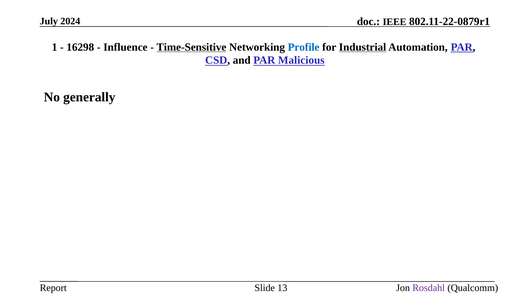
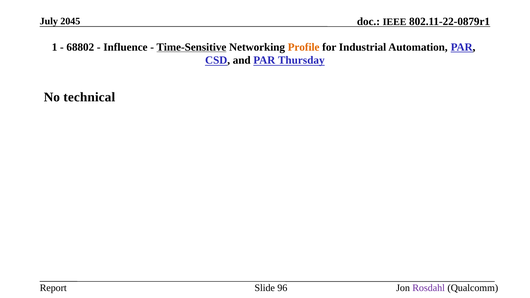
2024: 2024 -> 2045 (70, 21)
16298: 16298 -> 68802 (80, 47)
Profile colour: blue -> orange (304, 47)
Industrial underline: present -> none (363, 47)
Malicious: Malicious -> Thursday (301, 60)
generally: generally -> technical (89, 97)
13: 13 -> 96 (282, 288)
